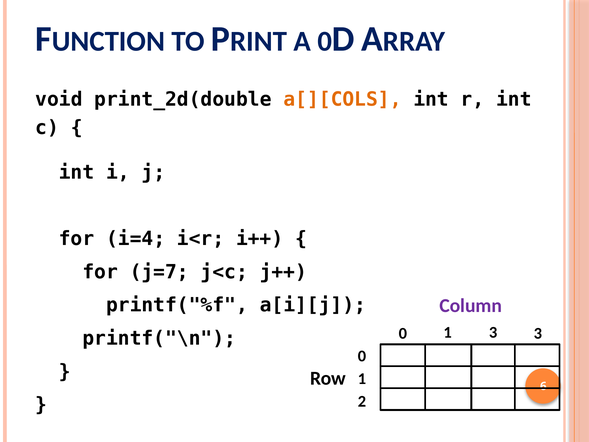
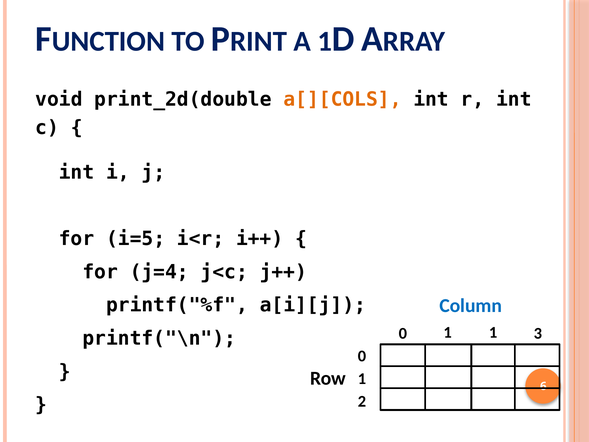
A 0: 0 -> 1 (325, 41)
i=4: i=4 -> i=5 (136, 239)
j=7: j=7 -> j=4 (159, 272)
Column colour: purple -> blue (471, 306)
1 3: 3 -> 1 (493, 332)
